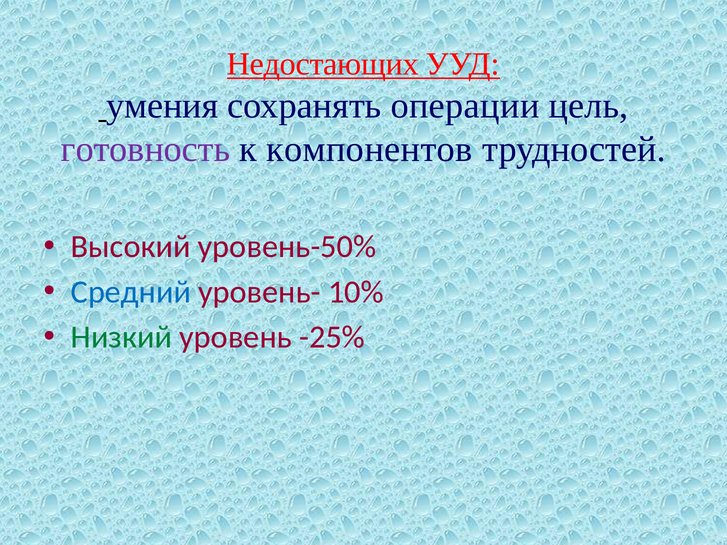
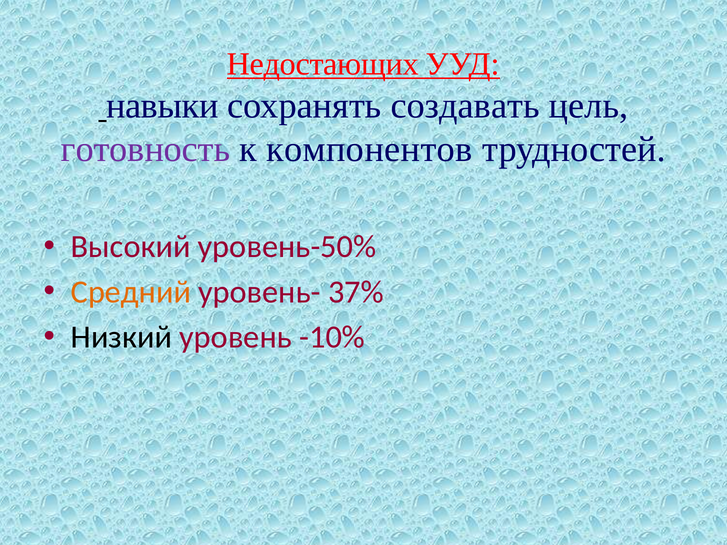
умения: умения -> навыки (162, 106)
операции: операции -> создавать (465, 106)
Средний colour: blue -> orange (131, 292)
10%: 10% -> 37% (356, 292)
Низкий colour: green -> black (121, 337)
-25%: -25% -> -10% (332, 337)
